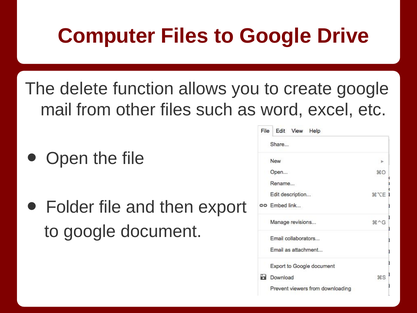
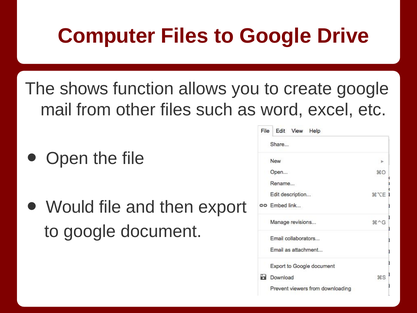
delete: delete -> shows (84, 89)
Folder: Folder -> Would (70, 207)
